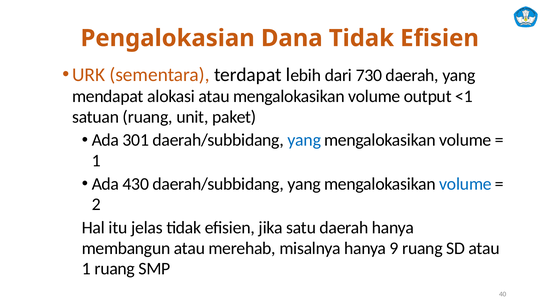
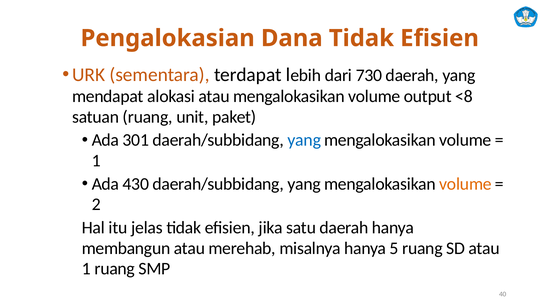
<1: <1 -> <8 (464, 96)
volume colour: blue -> orange (465, 184)
9: 9 -> 5 (394, 248)
